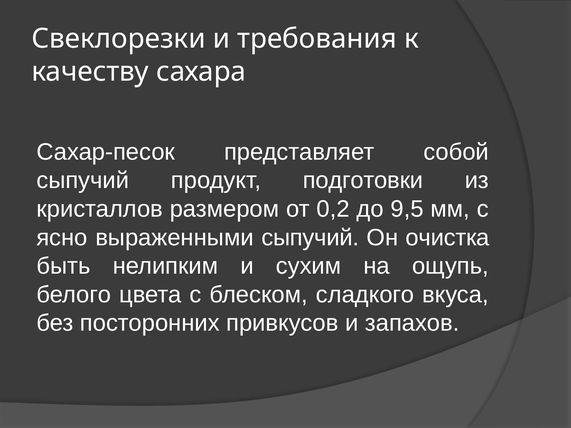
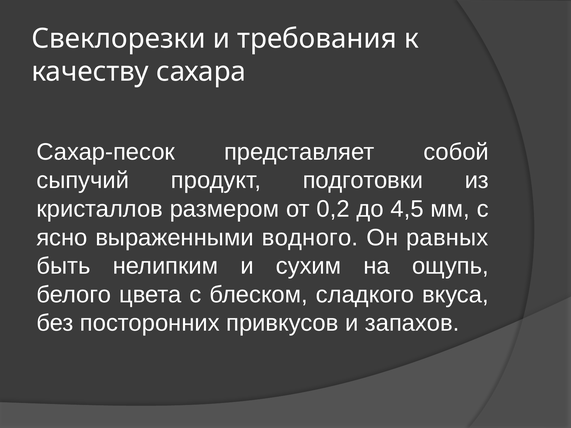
9,5: 9,5 -> 4,5 (407, 209)
выраженными сыпучий: сыпучий -> водного (310, 238)
очистка: очистка -> равных (447, 238)
